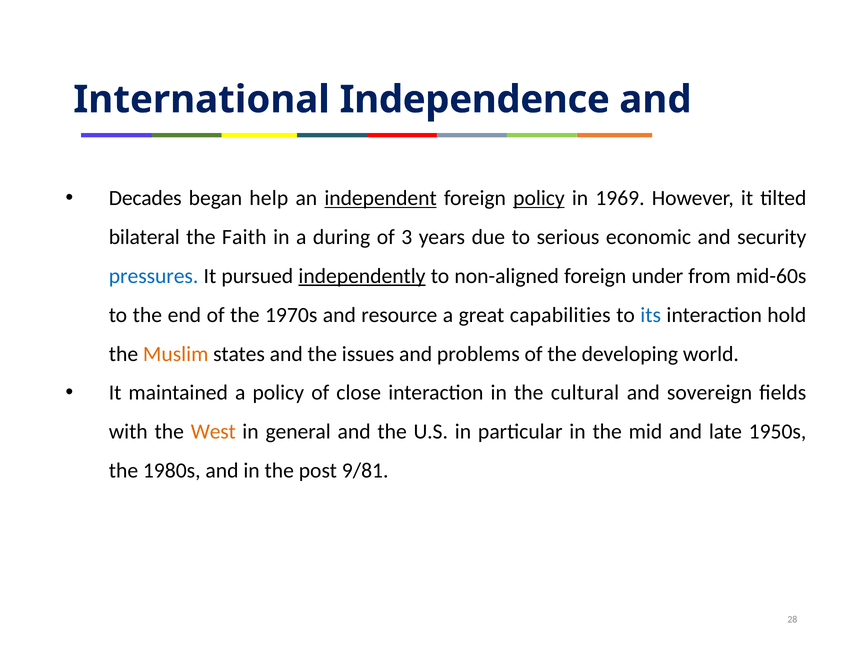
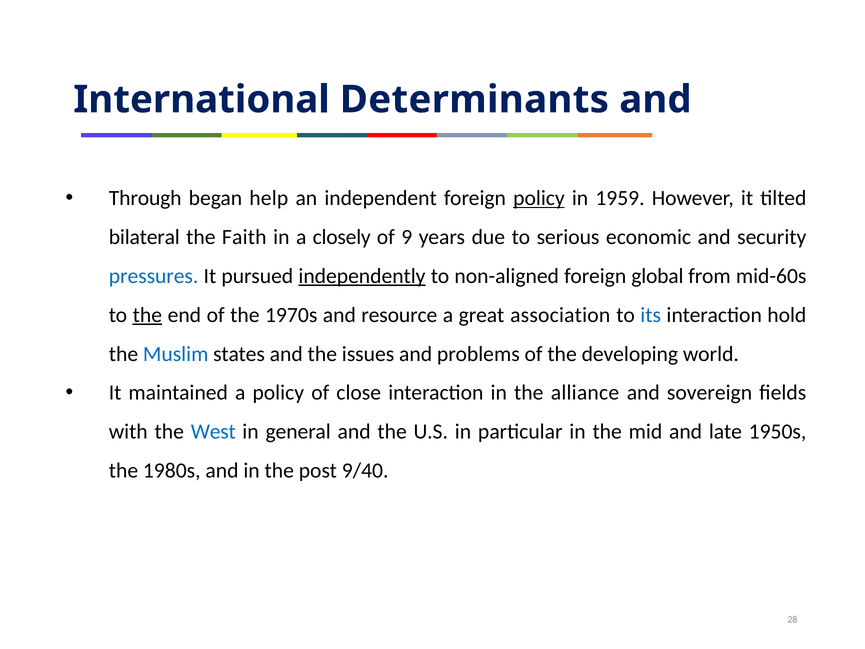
Independence: Independence -> Determinants (474, 100)
Decades: Decades -> Through (145, 198)
independent underline: present -> none (381, 198)
1969: 1969 -> 1959 (620, 198)
during: during -> closely (342, 237)
3: 3 -> 9 (407, 237)
under: under -> global (657, 276)
the underline: none -> present (147, 315)
capabilities: capabilities -> association (560, 315)
Muslim colour: orange -> blue (176, 354)
cultural: cultural -> alliance (585, 393)
West colour: orange -> blue (213, 432)
9/81: 9/81 -> 9/40 (365, 471)
